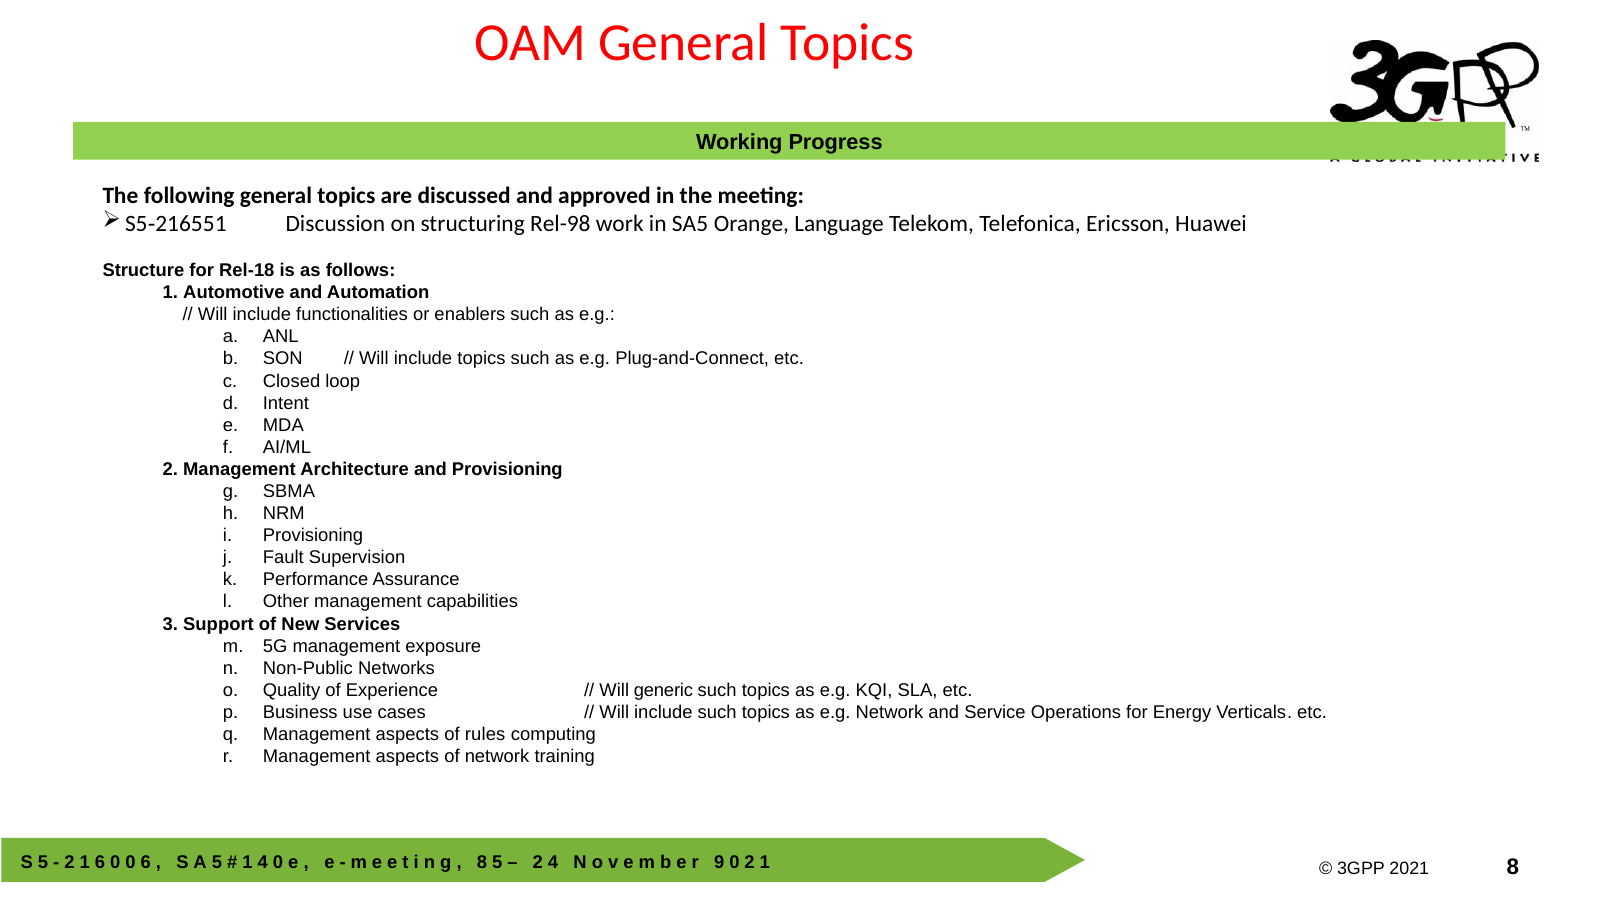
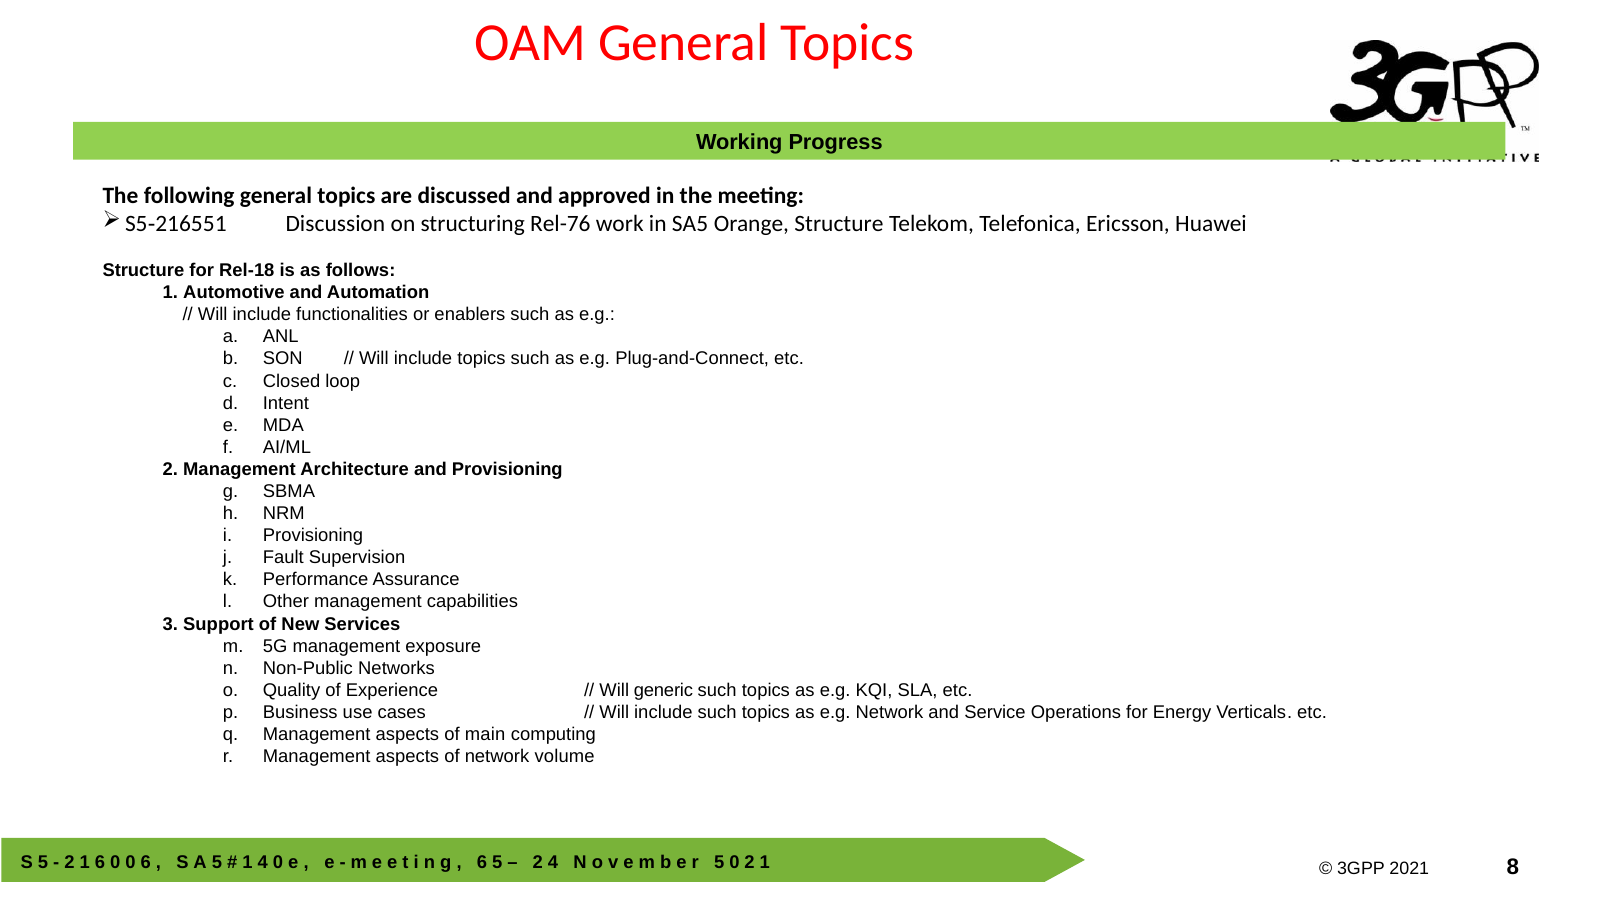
Rel-98: Rel-98 -> Rel-76 (560, 224)
Orange Language: Language -> Structure (839, 224)
rules: rules -> main (485, 735)
training: training -> volume (565, 757)
8: 8 -> 6 (482, 863)
9: 9 -> 5 (719, 863)
